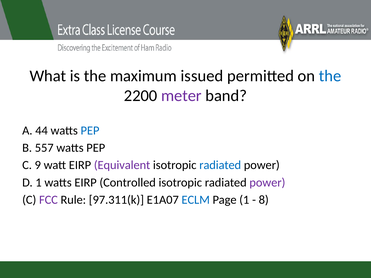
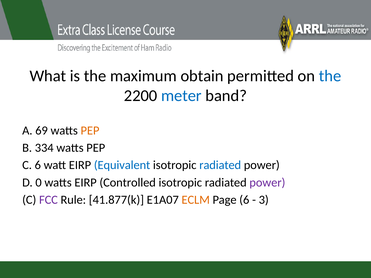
issued: issued -> obtain (202, 76)
meter colour: purple -> blue (181, 96)
44: 44 -> 69 (42, 131)
PEP colour: blue -> orange (90, 131)
557: 557 -> 334 (44, 148)
C 9: 9 -> 6 (38, 165)
Equivalent colour: purple -> blue (122, 165)
D 1: 1 -> 0 (39, 183)
97.311(k: 97.311(k -> 41.877(k (116, 200)
ECLM colour: blue -> orange (196, 200)
Page 1: 1 -> 6 (244, 200)
8: 8 -> 3 (264, 200)
